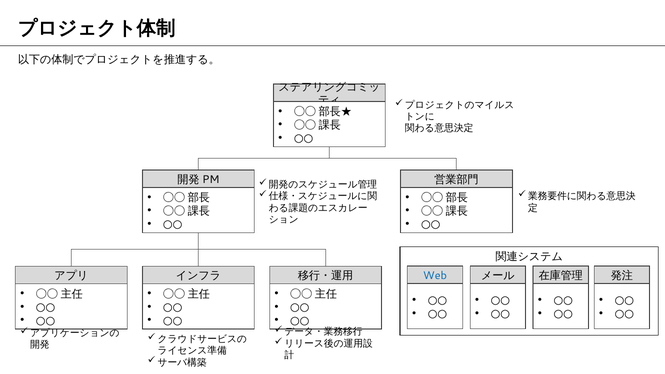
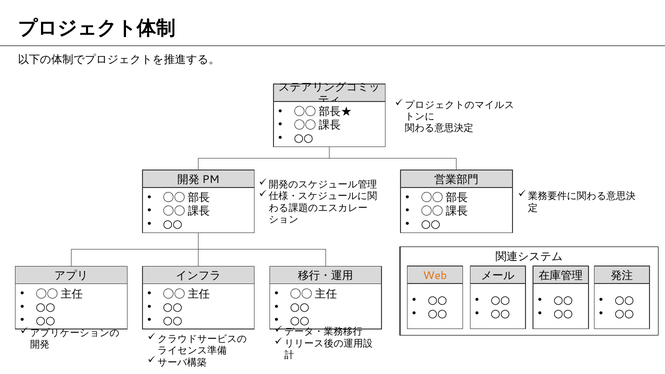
Web colour: blue -> orange (435, 276)
